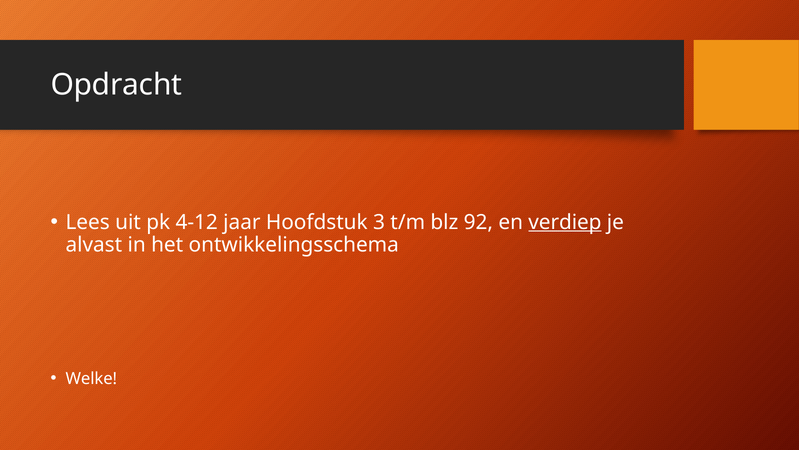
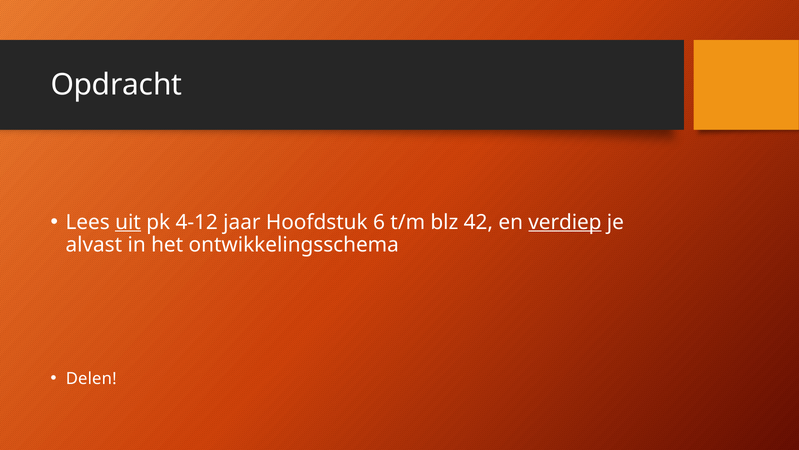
uit underline: none -> present (128, 222)
3: 3 -> 6 (379, 222)
92: 92 -> 42 (478, 222)
Welke: Welke -> Delen (91, 378)
